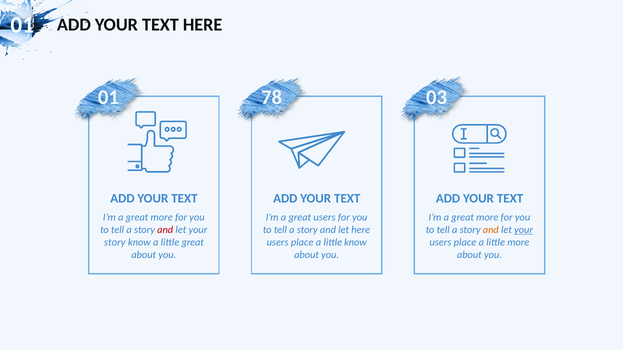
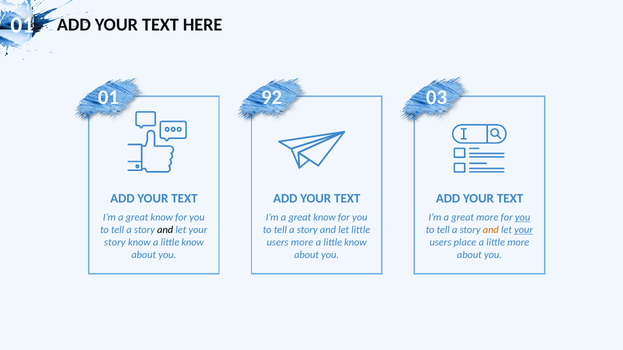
78: 78 -> 92 (272, 98)
more: more -> know (162, 218)
users: users -> know (325, 218)
you underline: none -> present (523, 218)
and colour: red -> black (165, 230)
let here: here -> little (361, 230)
know a little great: great -> know (193, 243)
place: place -> more (302, 243)
